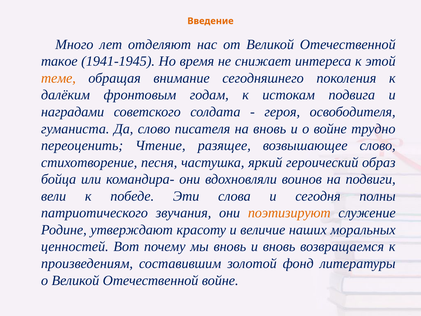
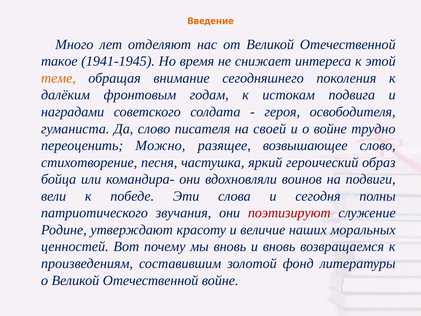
на вновь: вновь -> своей (270, 129)
Чтение: Чтение -> Можно (160, 145)
поэтизируют colour: orange -> red (289, 213)
